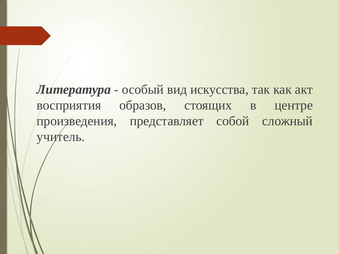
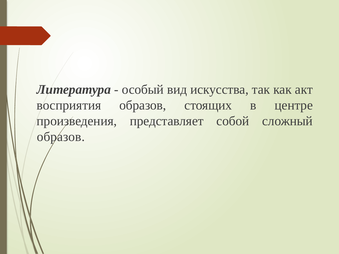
учитель: учитель -> образов (61, 137)
